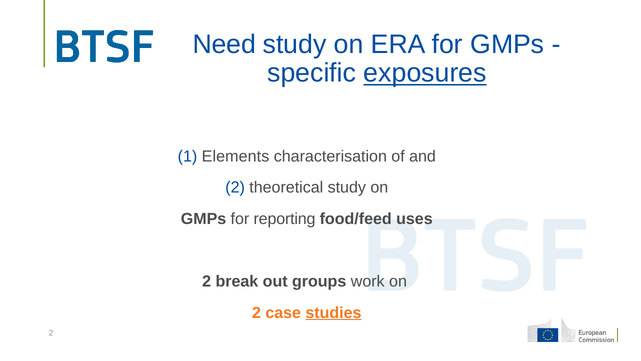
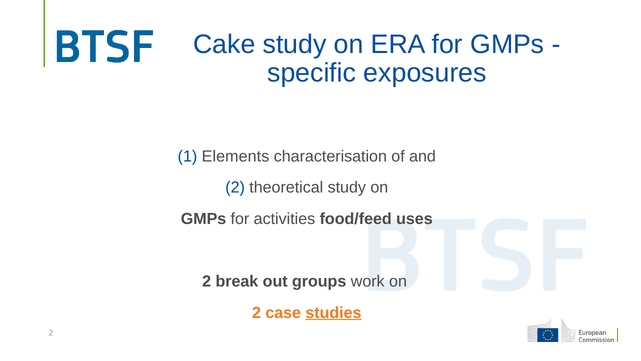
Need: Need -> Cake (224, 44)
exposures underline: present -> none (425, 73)
reporting: reporting -> activities (284, 219)
